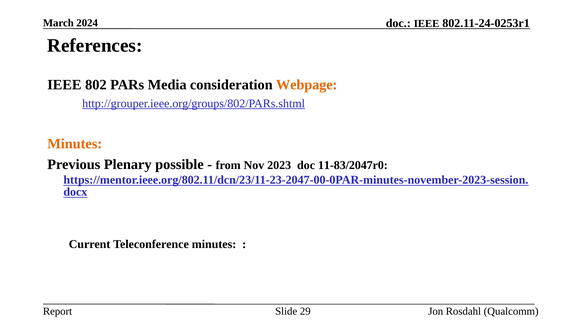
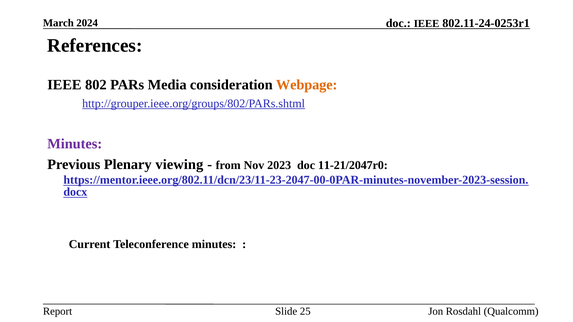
Minutes colour: orange -> purple (75, 144)
possible: possible -> viewing (179, 165)
11-83/2047r0: 11-83/2047r0 -> 11-21/2047r0 (353, 165)
29: 29 -> 25 (305, 312)
